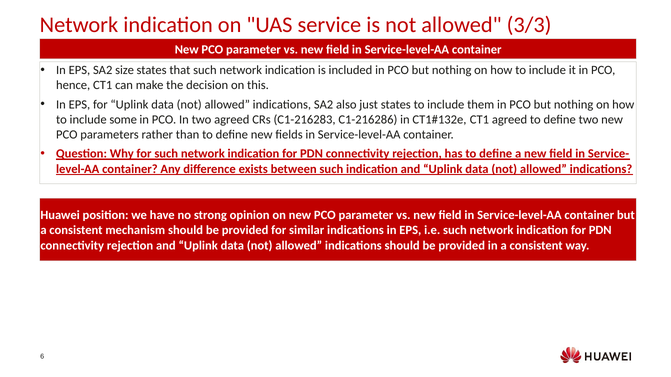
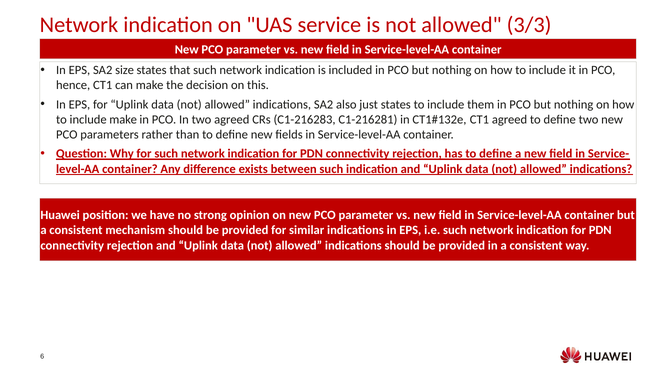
include some: some -> make (123, 120)
C1-216286: C1-216286 -> C1-216281 (368, 120)
